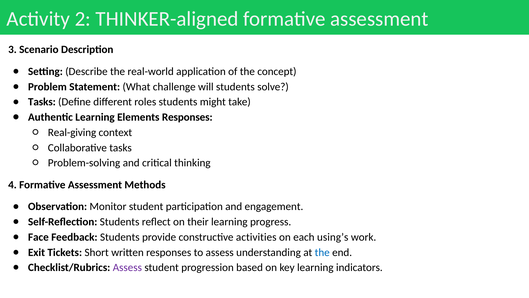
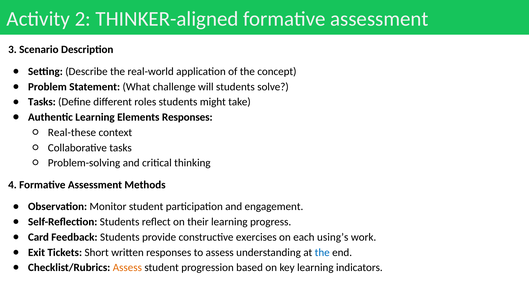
Real-giving: Real-giving -> Real-these (72, 132)
Face: Face -> Card (38, 237)
activities: activities -> exercises (256, 237)
Assess colour: purple -> orange (127, 267)
